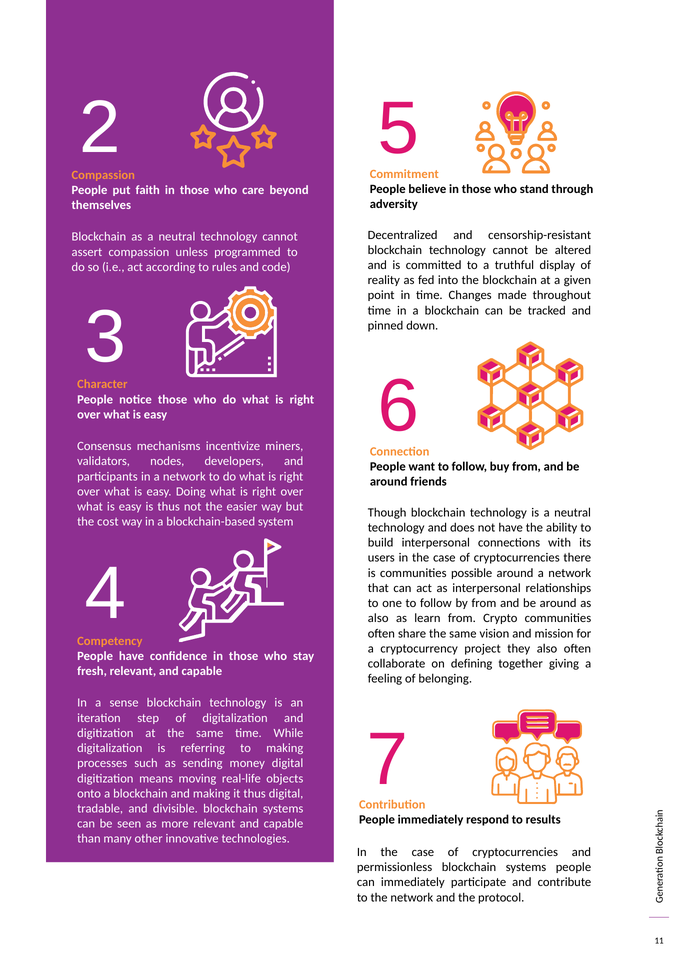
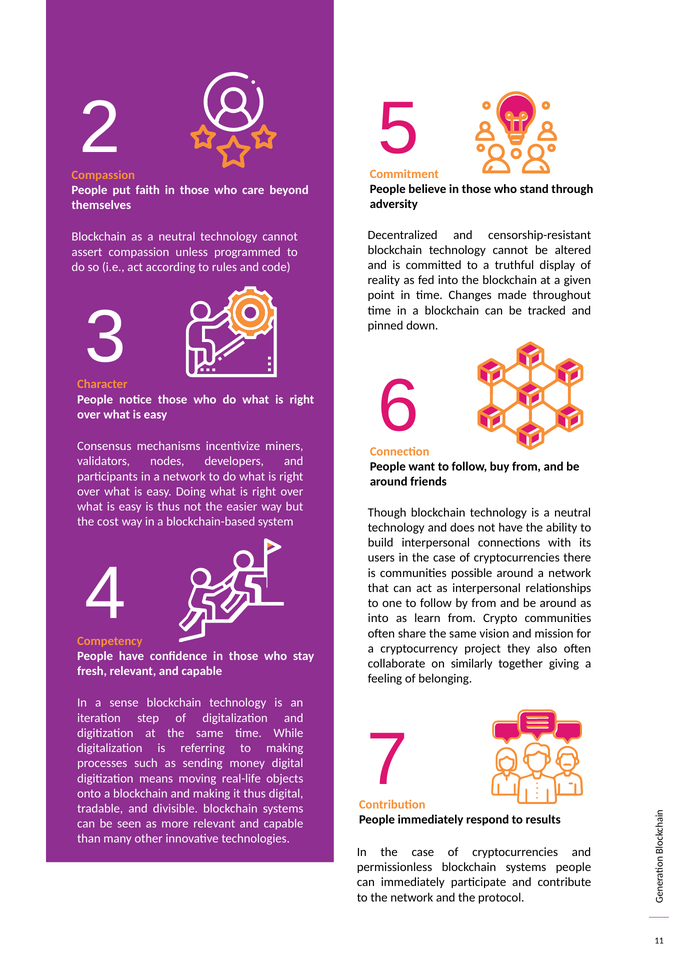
also: also -> into (378, 618)
defining: defining -> similarly (472, 664)
